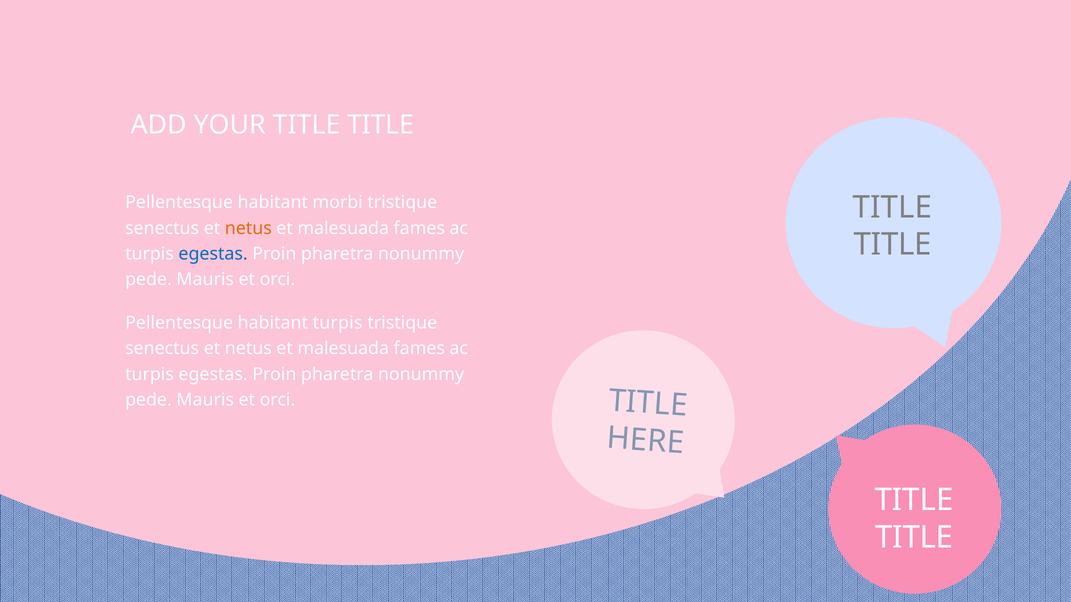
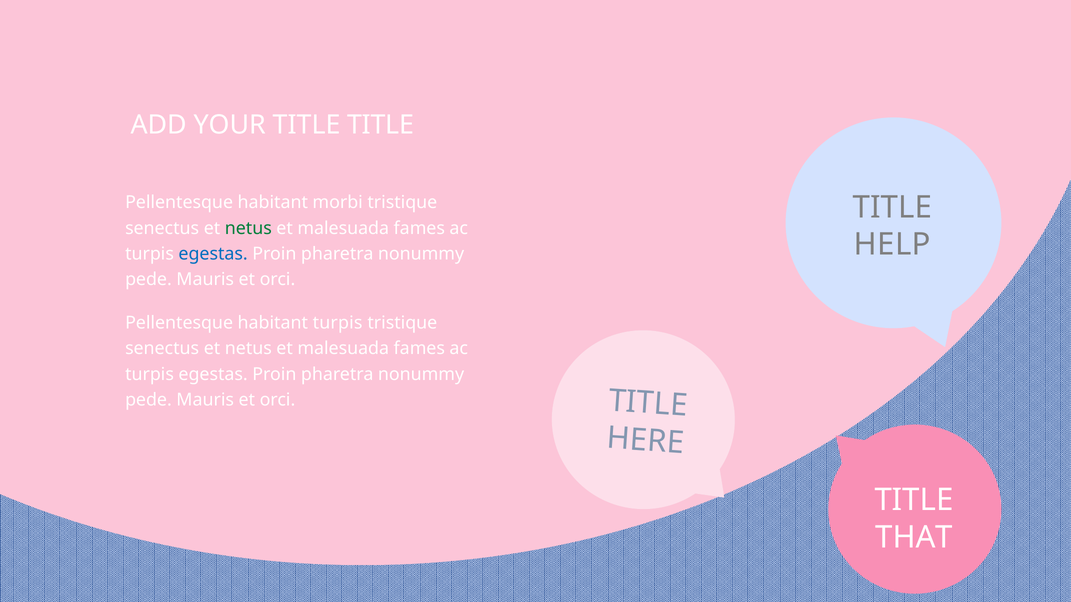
netus colour: orange -> green (248, 228)
TITLE: TITLE -> HELP (892, 245)
TITLE: TITLE -> THAT (914, 538)
